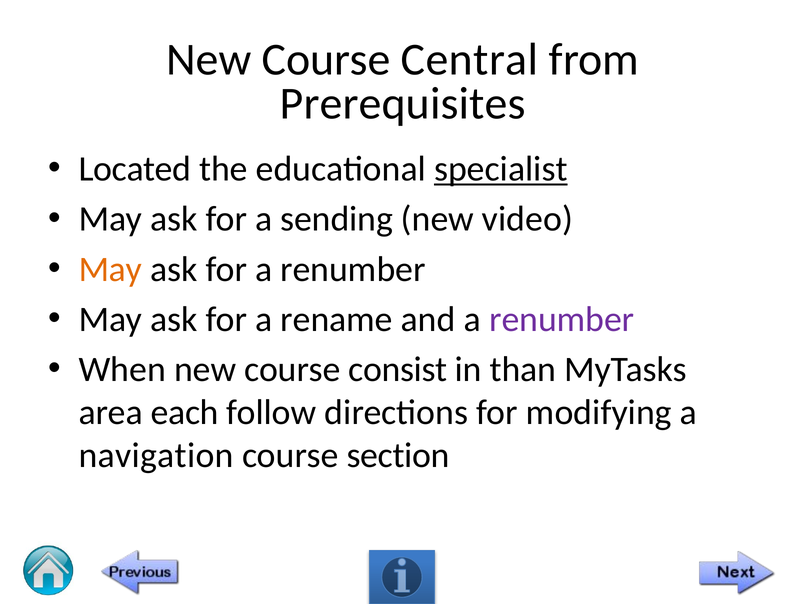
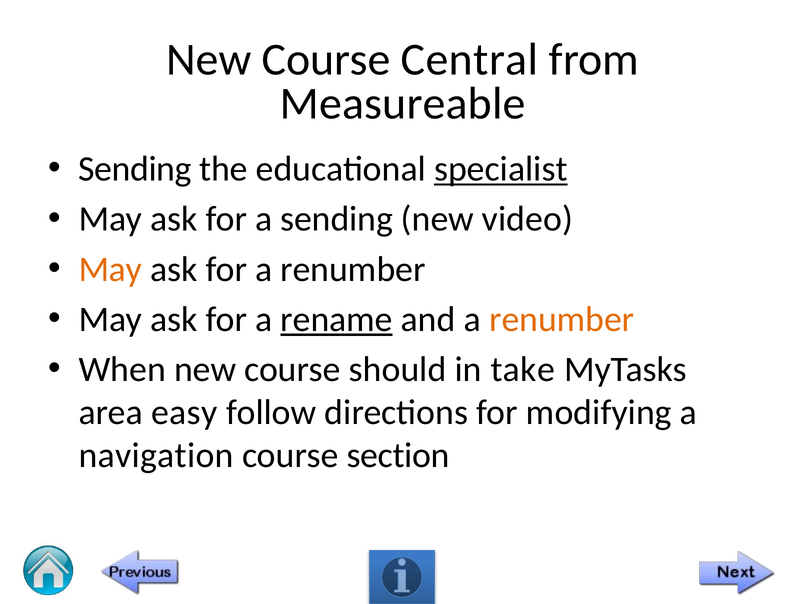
Prerequisites: Prerequisites -> Measureable (403, 103)
Located: Located -> Sending (135, 169)
rename underline: none -> present (337, 320)
renumber colour: purple -> orange (562, 320)
consist: consist -> should (398, 370)
than: than -> take (523, 370)
each: each -> easy (184, 413)
